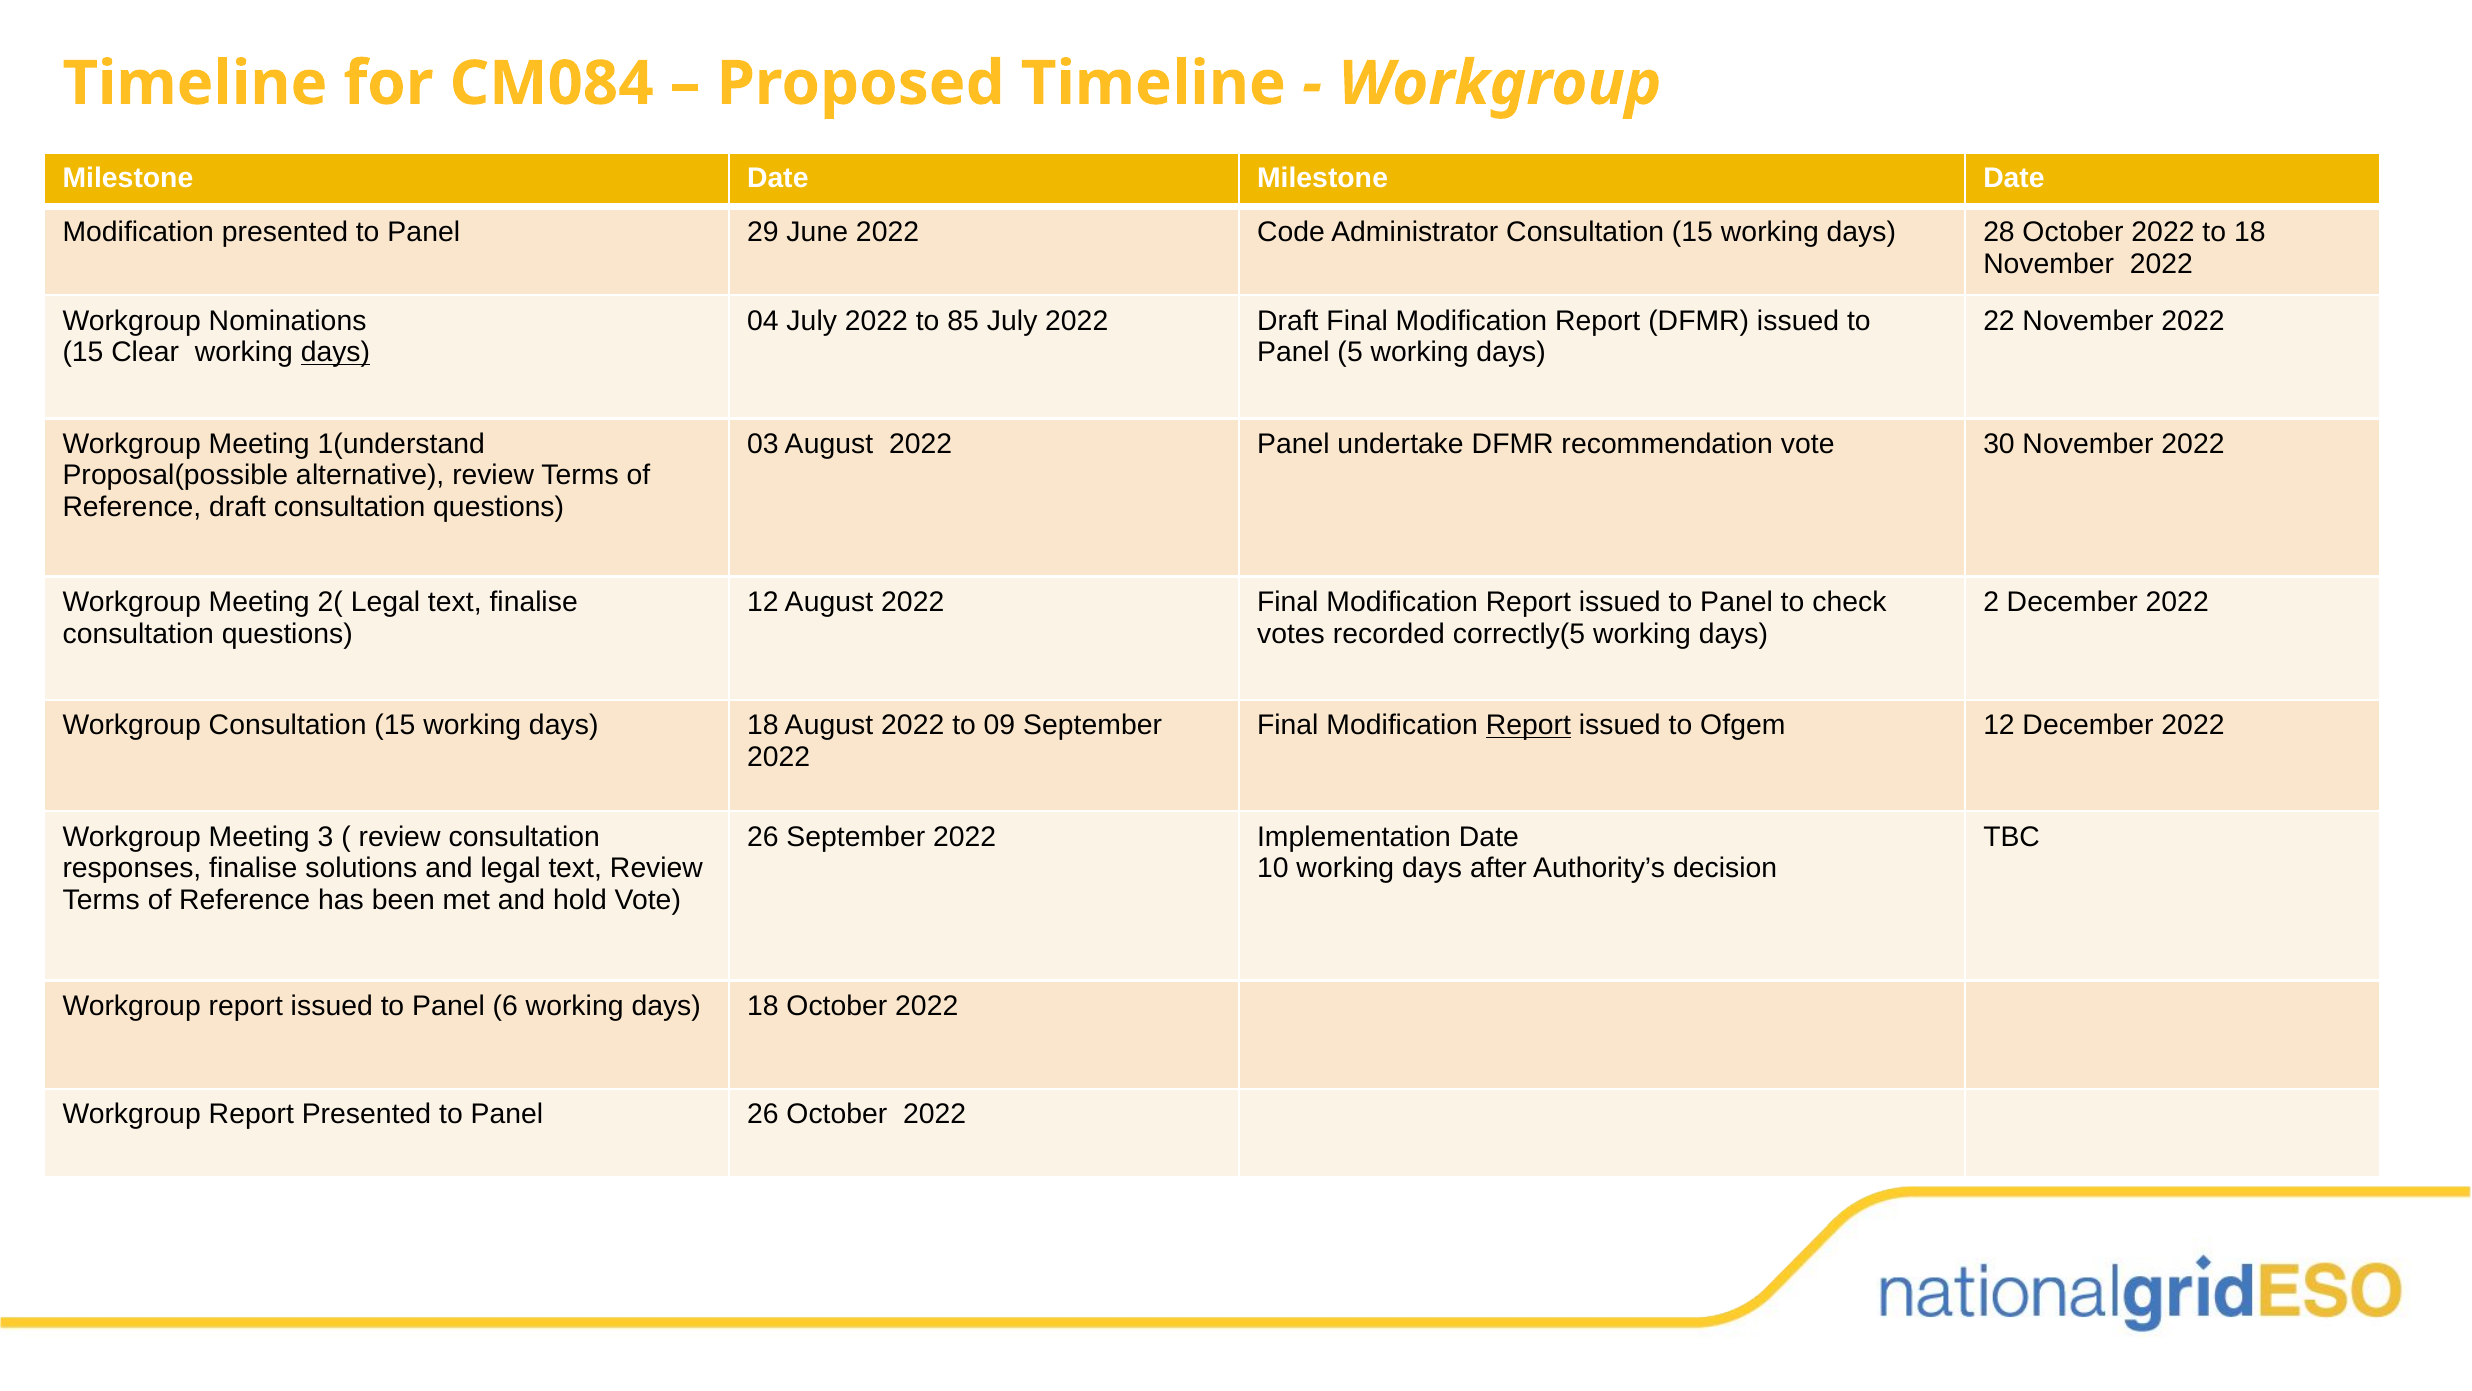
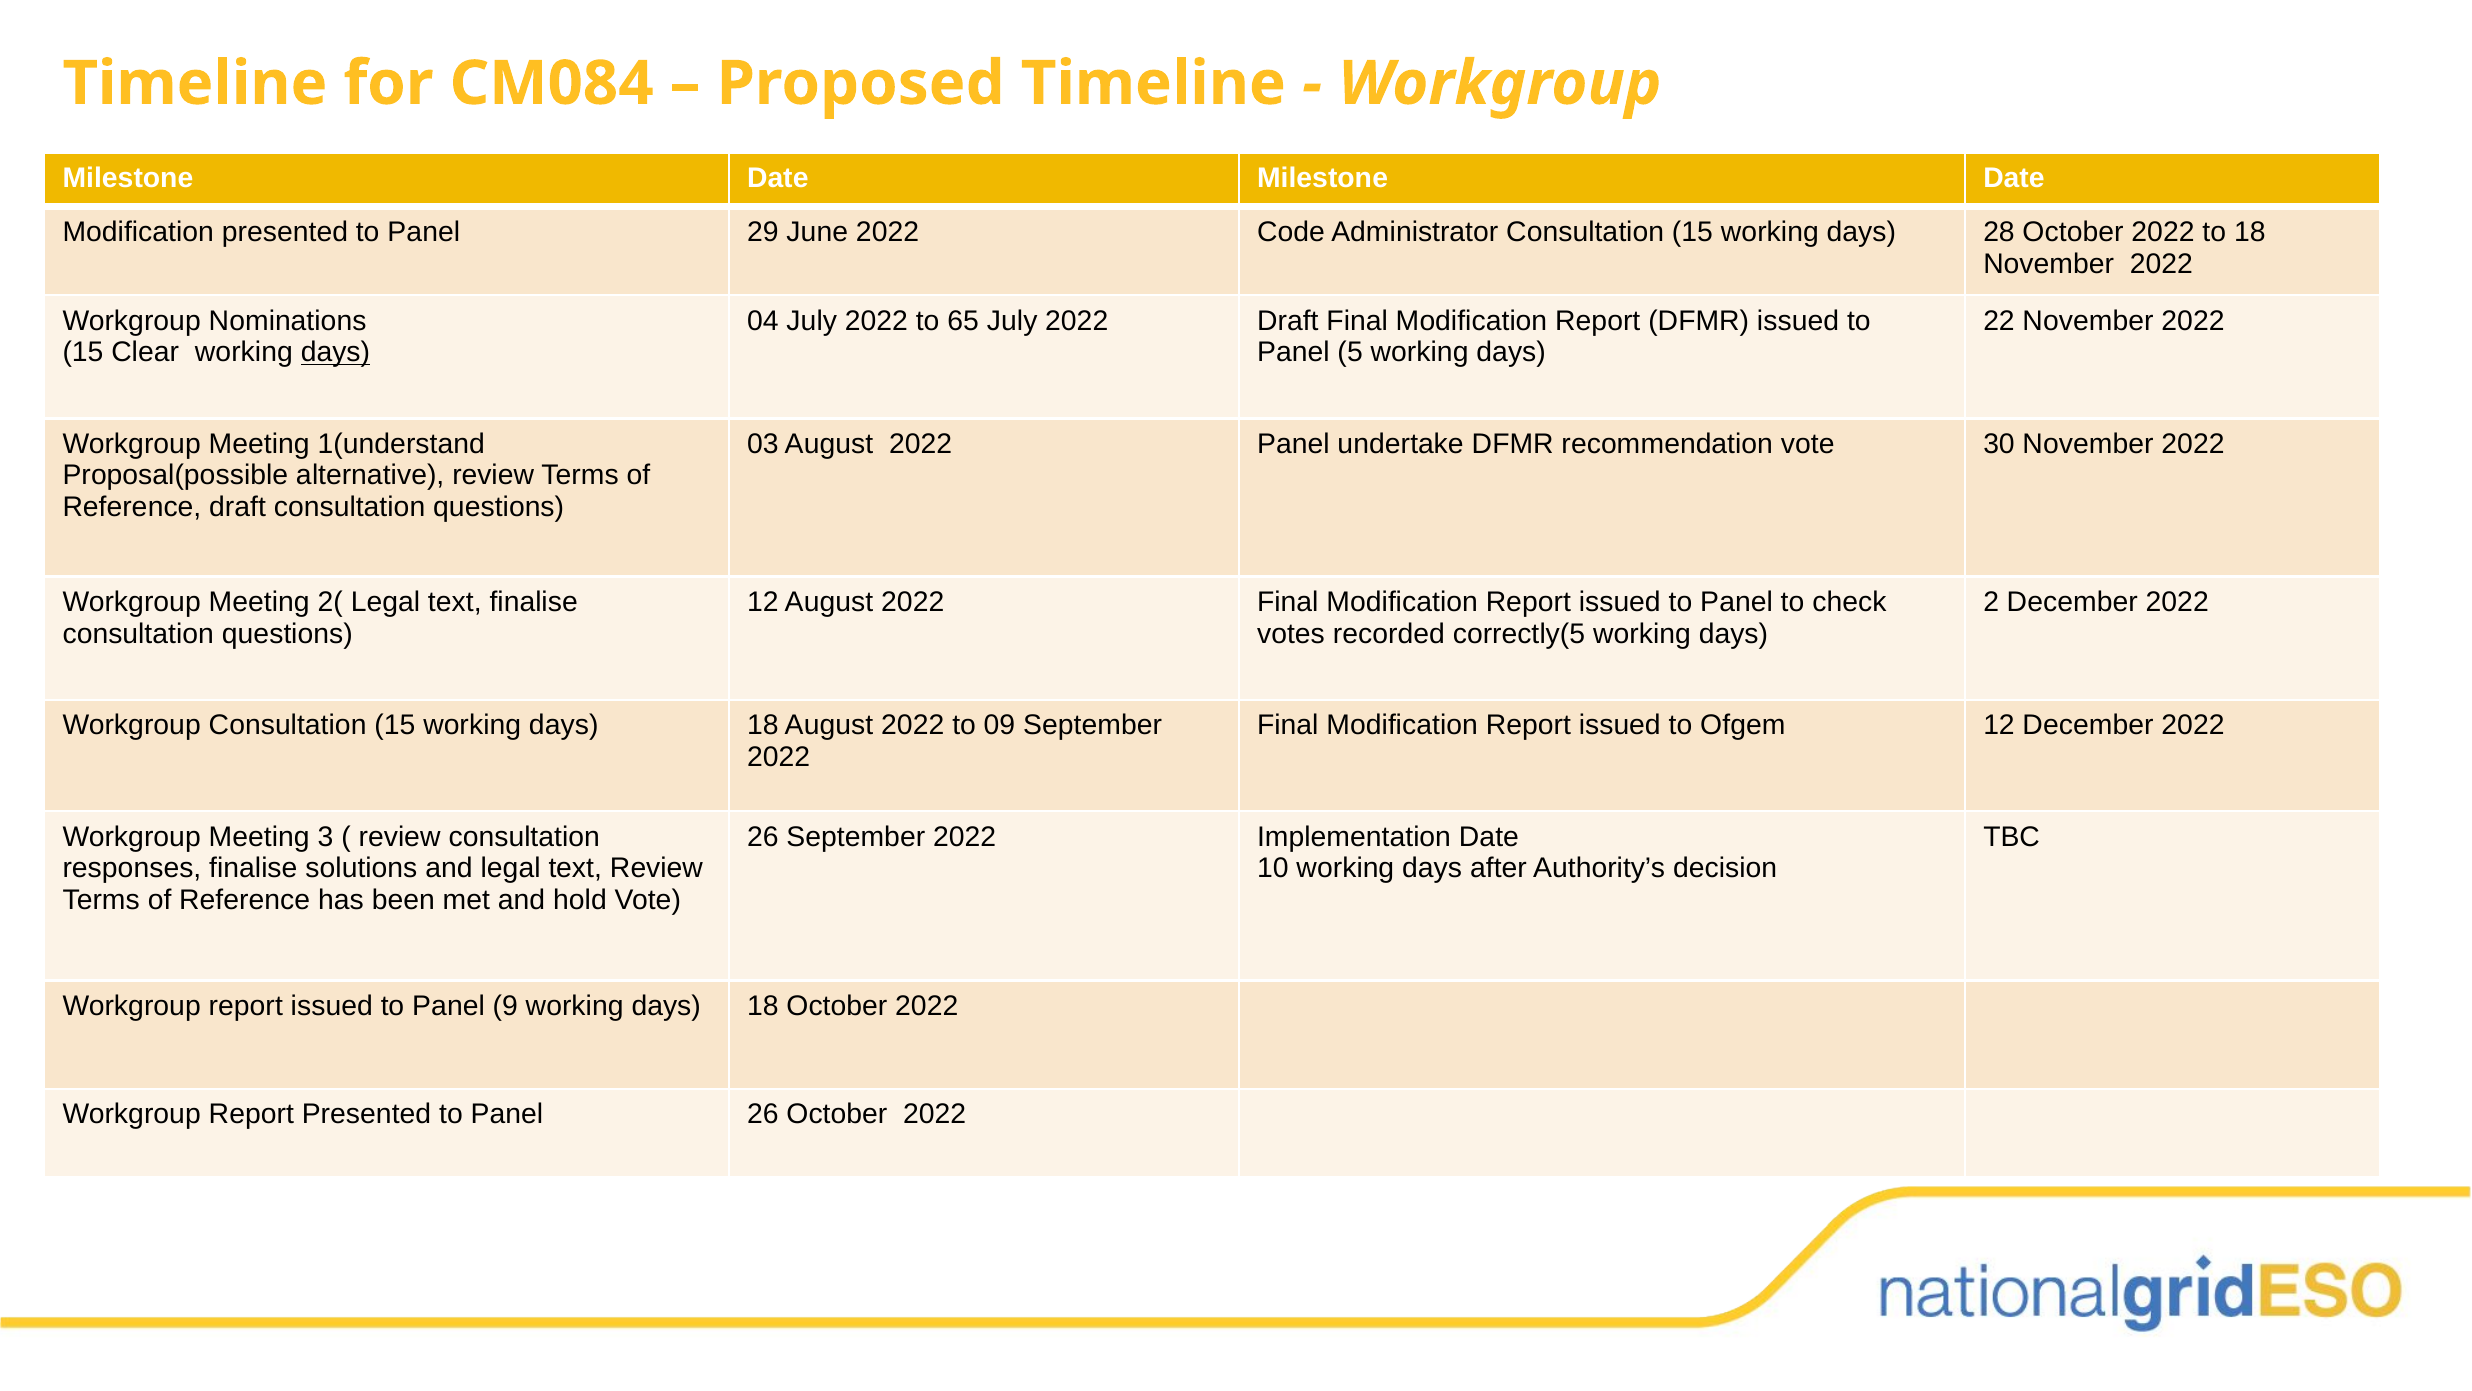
85: 85 -> 65 (963, 321)
Report underline: present -> none (1528, 725)
6: 6 -> 9 (505, 1006)
